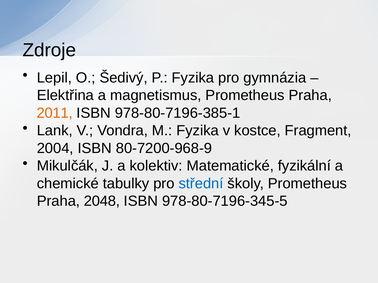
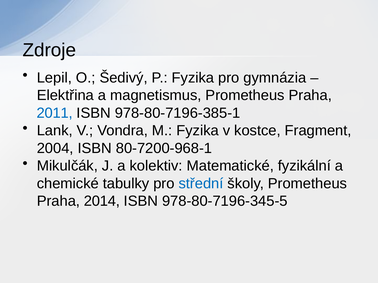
2011 colour: orange -> blue (55, 113)
80-7200-968-9: 80-7200-968-9 -> 80-7200-968-1 (164, 148)
2048: 2048 -> 2014 (102, 201)
